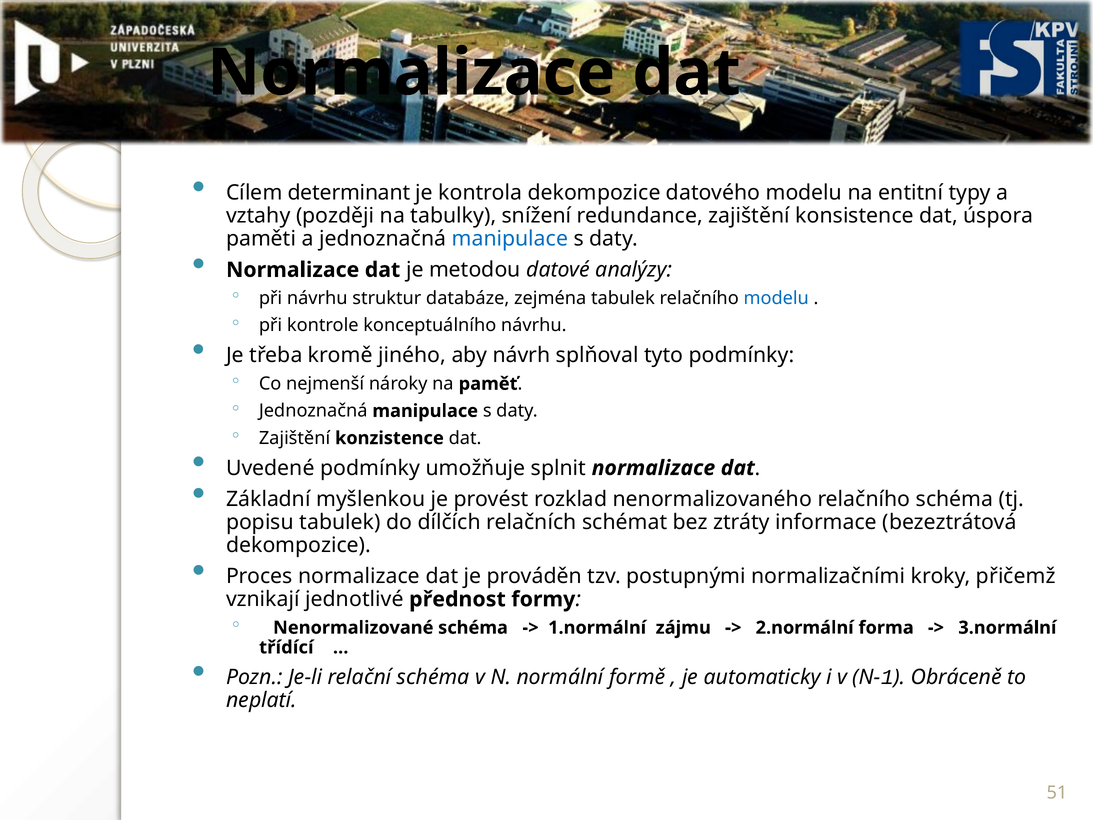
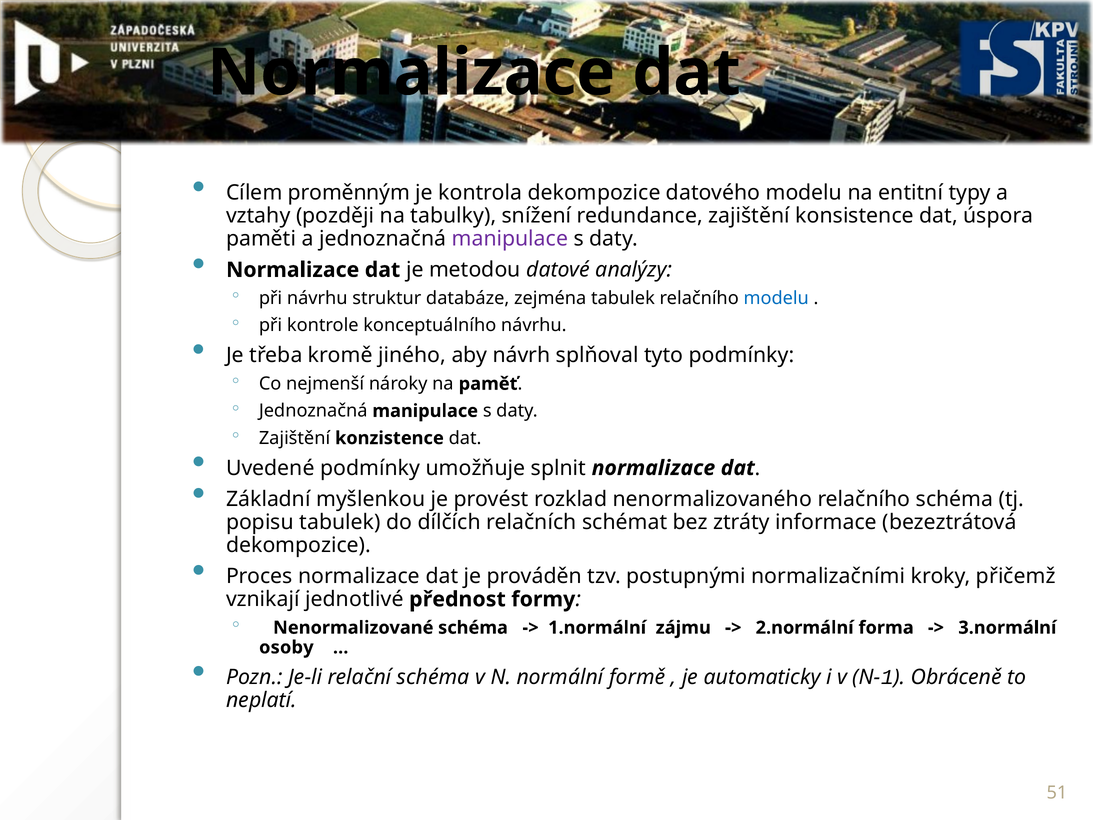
determinant: determinant -> proměnným (349, 193)
manipulace colour: blue -> purple (510, 239)
třídící: třídící -> osoby (286, 647)
